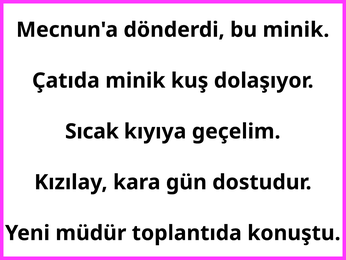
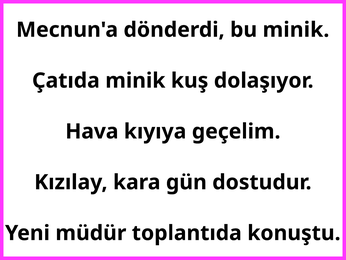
Sıcak: Sıcak -> Hava (92, 131)
